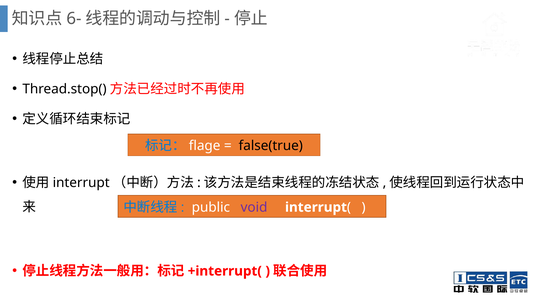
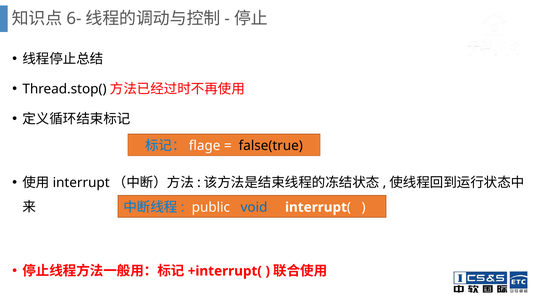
void colour: purple -> blue (254, 207)
